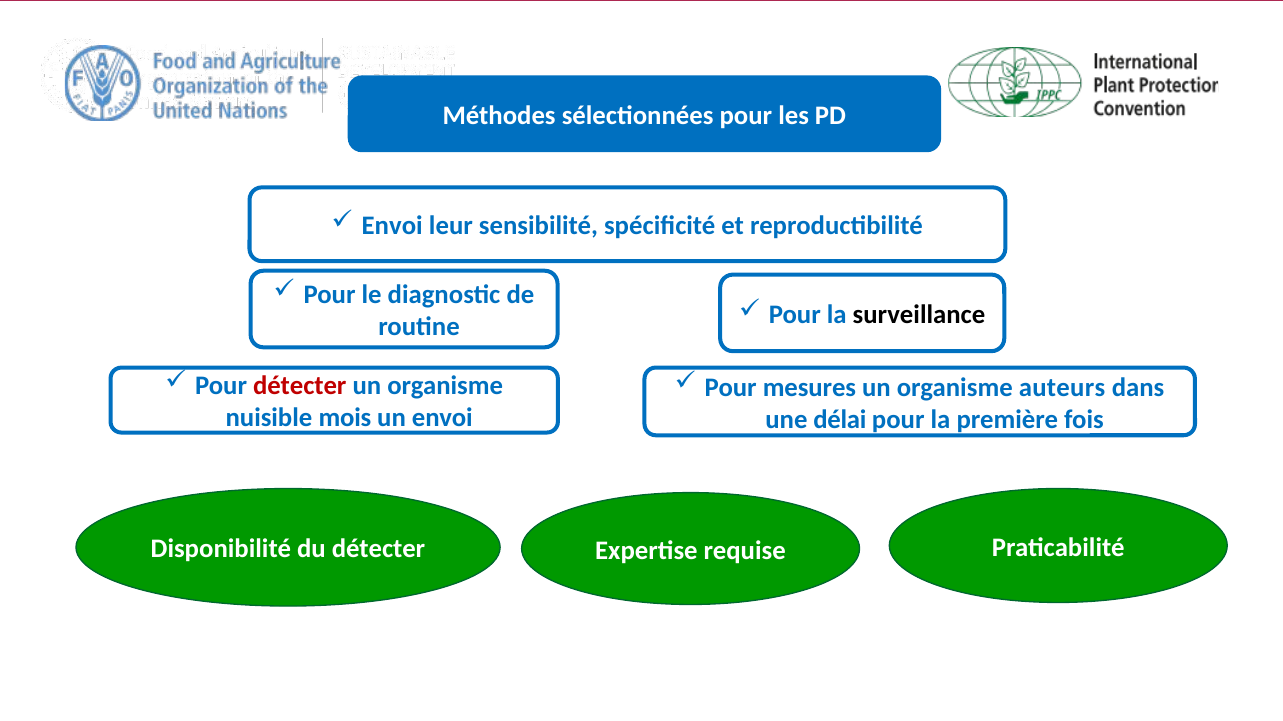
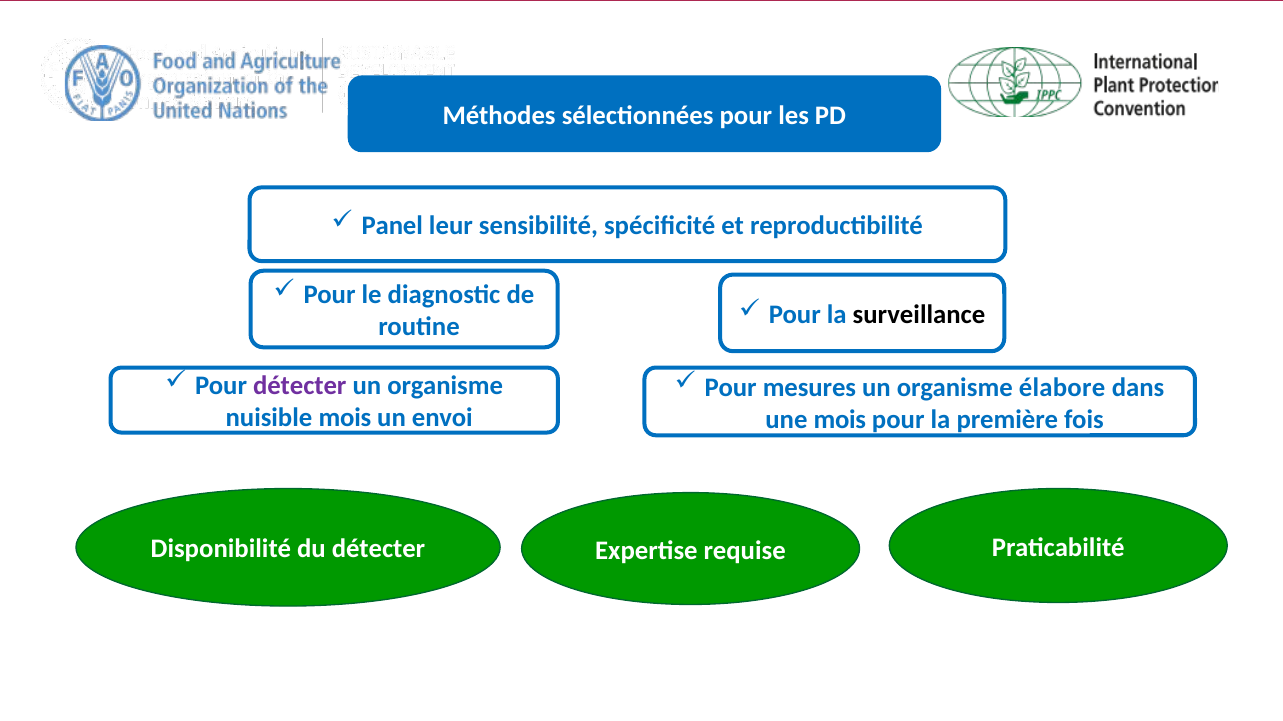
Envoi: Envoi -> Panel (392, 226)
détecter colour: red -> purple (300, 386)
auteurs: auteurs -> élabore (1062, 388)
une délai: délai -> mois (840, 420)
